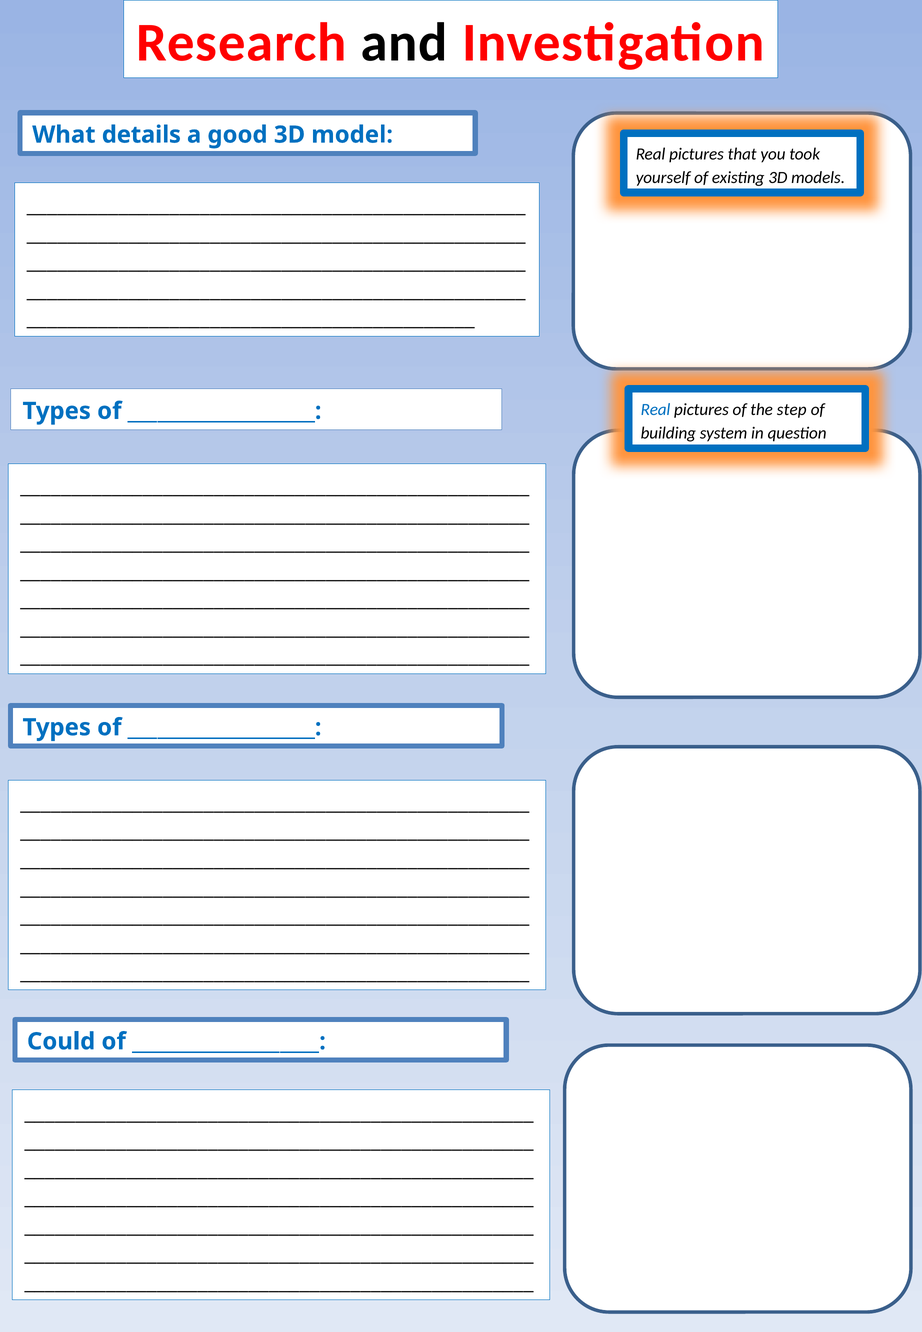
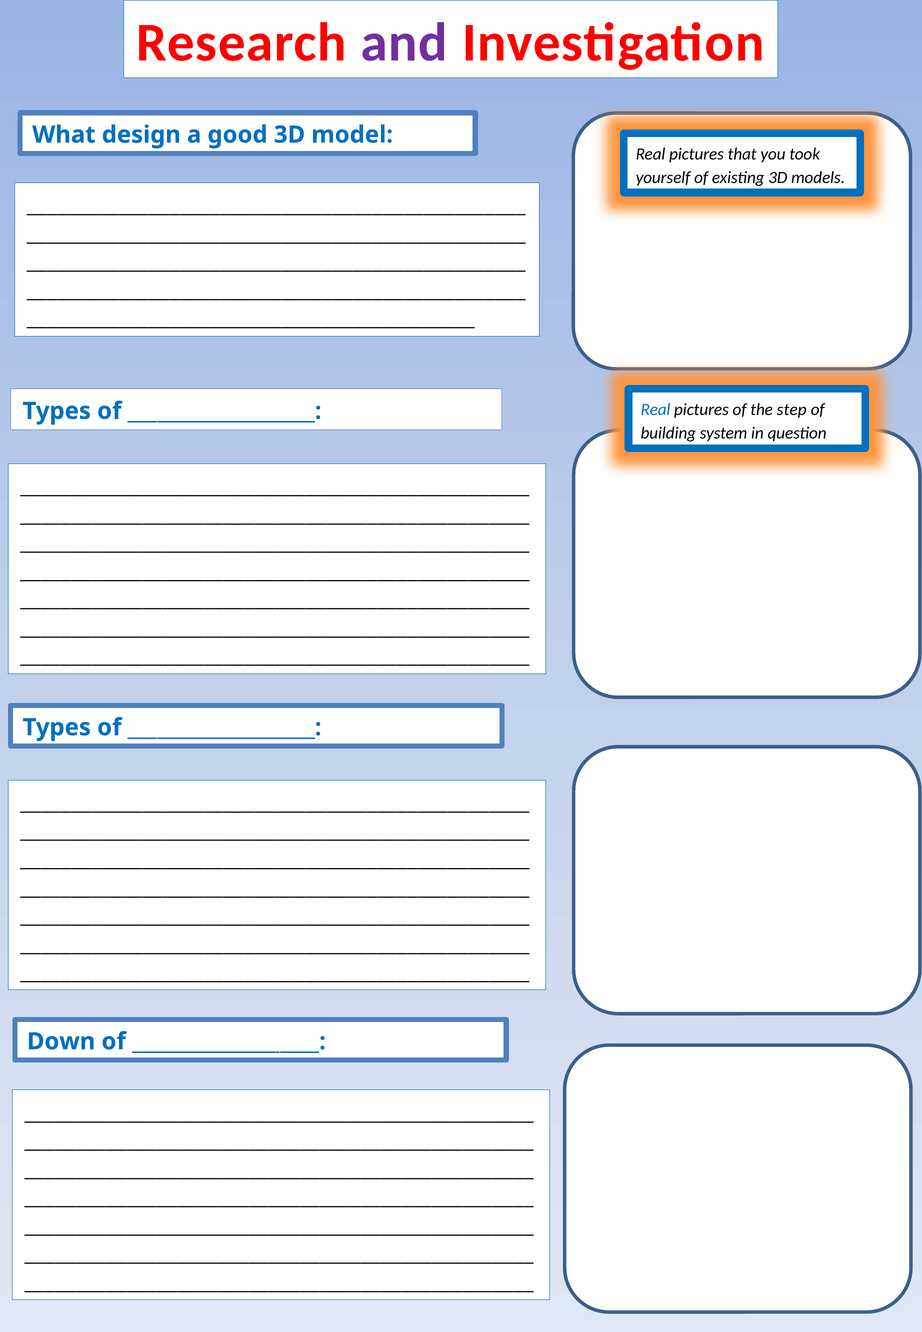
and colour: black -> purple (404, 43)
details: details -> design (141, 135)
Could: Could -> Down (61, 1041)
